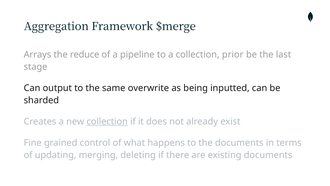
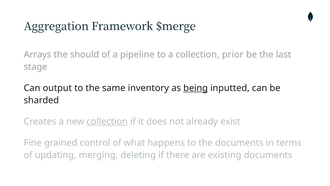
reduce: reduce -> should (85, 55)
overwrite: overwrite -> inventory (148, 88)
being underline: none -> present (196, 88)
